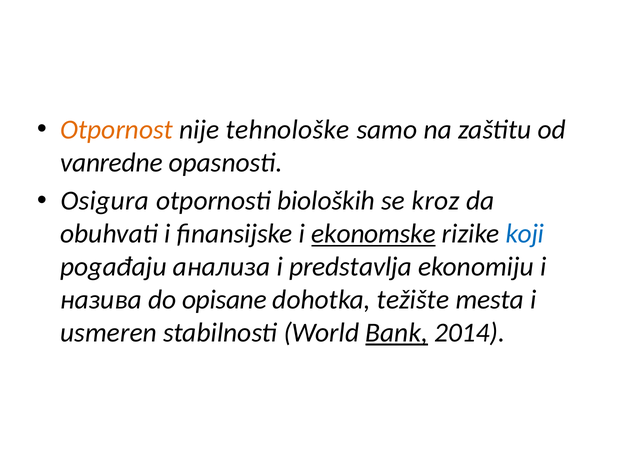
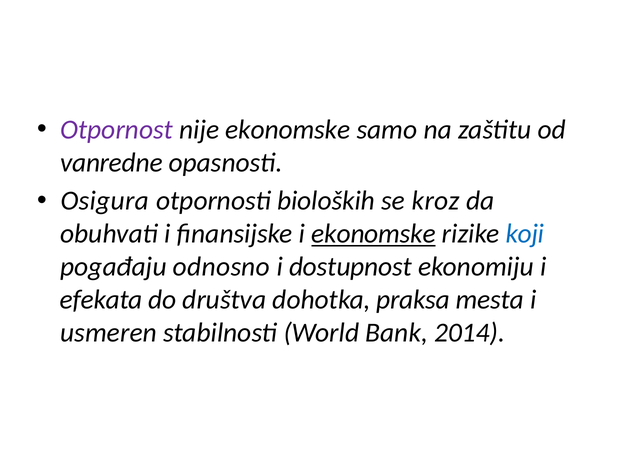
Otpornost colour: orange -> purple (117, 130)
nije tehnološke: tehnološke -> ekonomske (288, 130)
анализа: анализа -> odnosno (221, 267)
predstavlja: predstavlja -> dostupnost (351, 267)
назива: назива -> efekata (101, 300)
opisane: opisane -> društva (224, 300)
težište: težište -> praksa (413, 300)
Bank underline: present -> none (397, 333)
